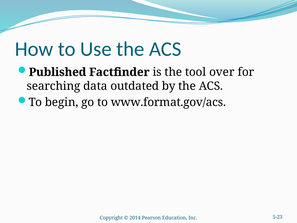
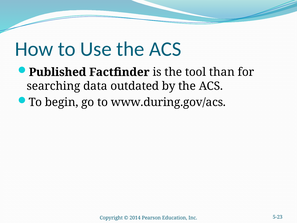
over: over -> than (222, 72)
www.format.gov/acs: www.format.gov/acs -> www.during.gov/acs (168, 102)
